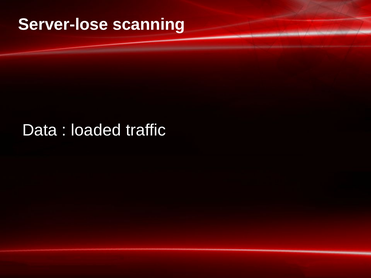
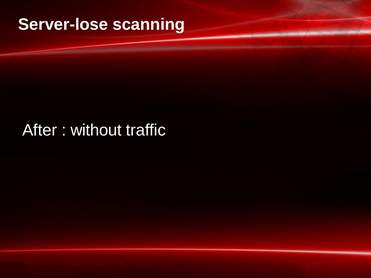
Data: Data -> After (40, 130)
loaded: loaded -> without (96, 130)
